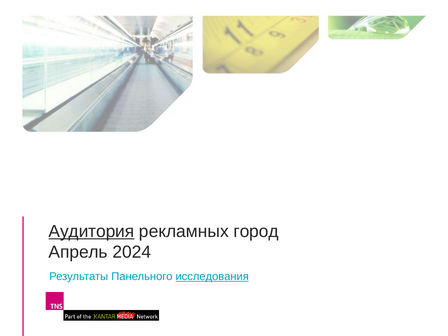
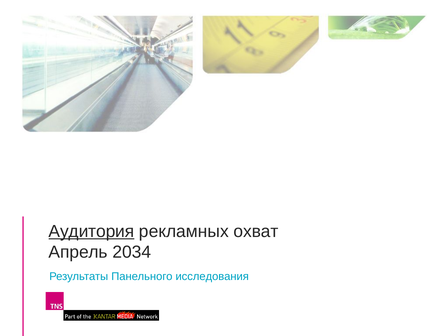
город: город -> охват (256, 231)
2024: 2024 -> 2034 (132, 252)
исследования underline: present -> none (212, 277)
